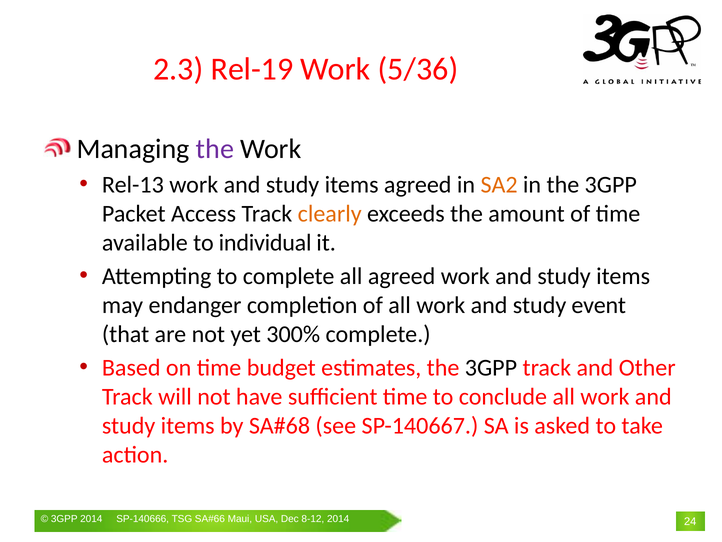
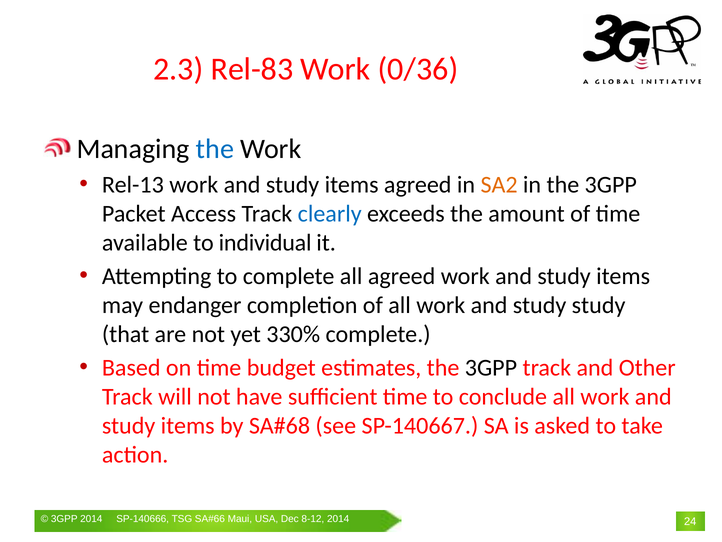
Rel-19: Rel-19 -> Rel-83 (252, 69)
5/36: 5/36 -> 0/36 (418, 69)
the colour: purple -> blue (215, 149)
clearly colour: orange -> blue (330, 213)
study event: event -> study (599, 305)
300%: 300% -> 330% (293, 334)
